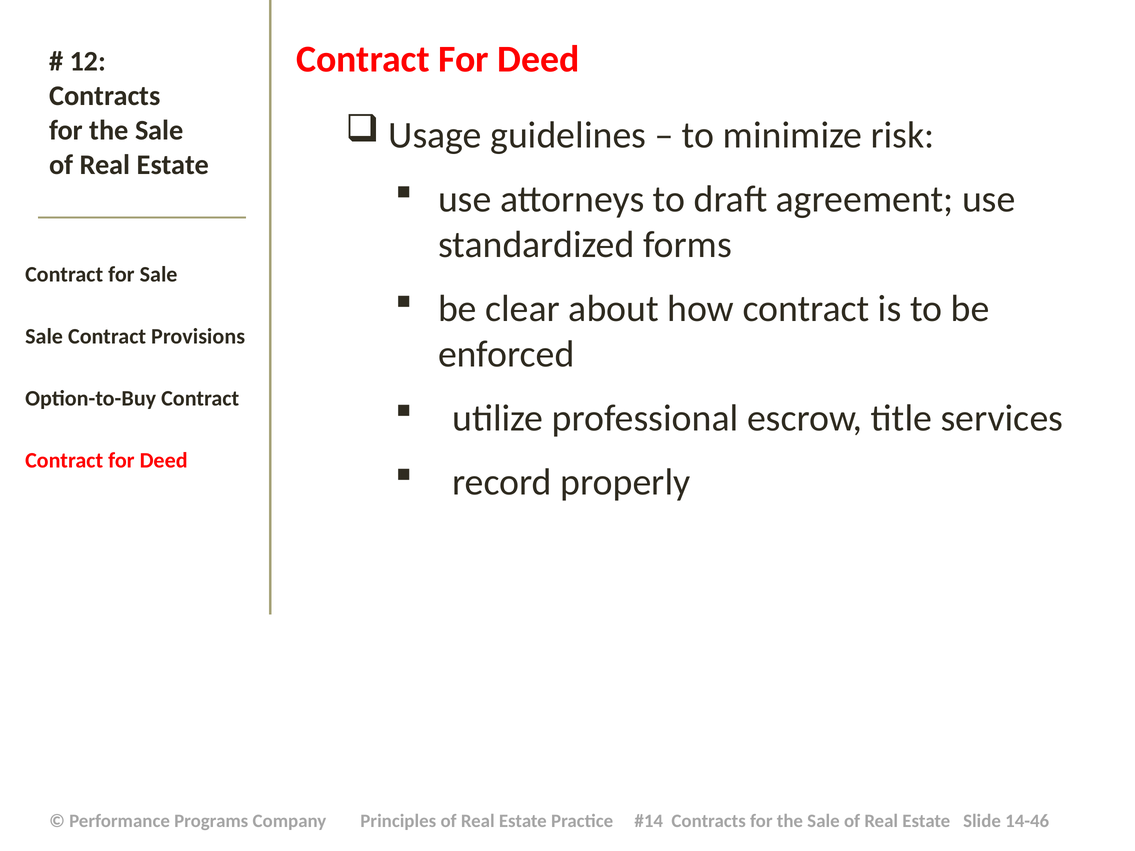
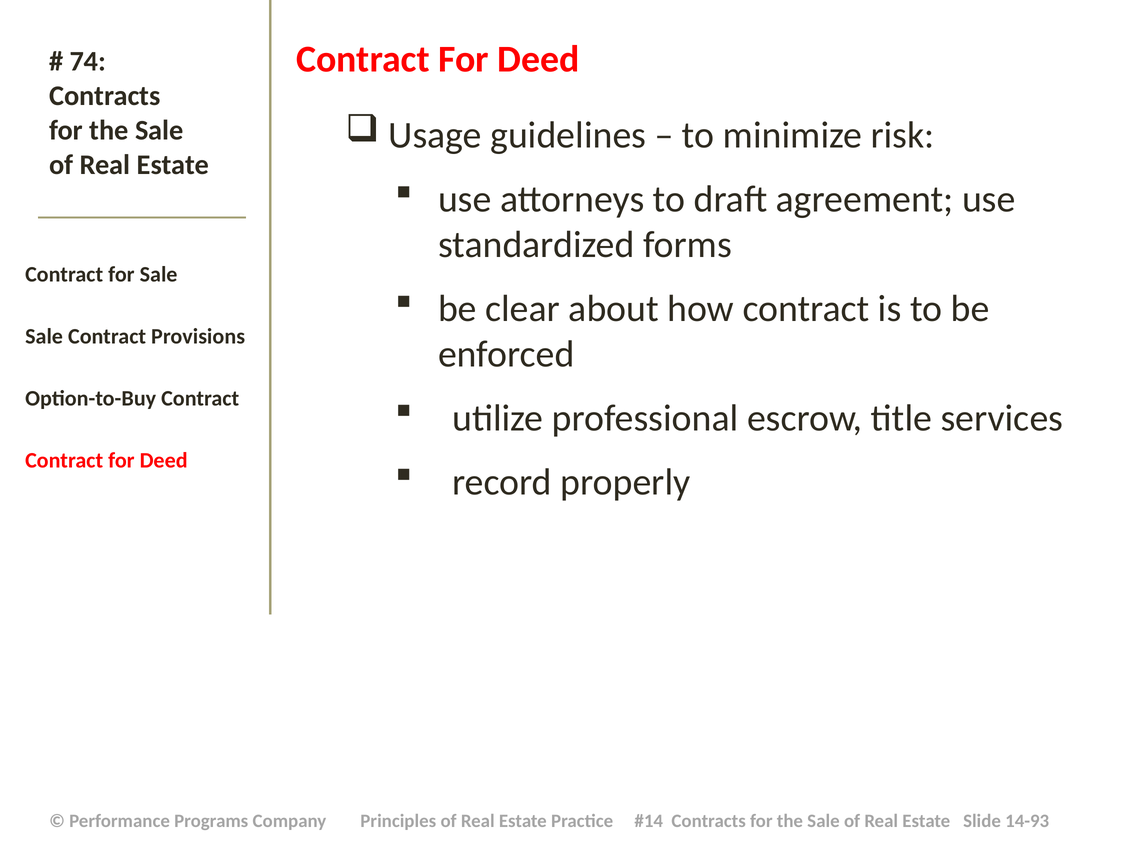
12: 12 -> 74 (88, 61)
14-46: 14-46 -> 14-93 (1027, 821)
